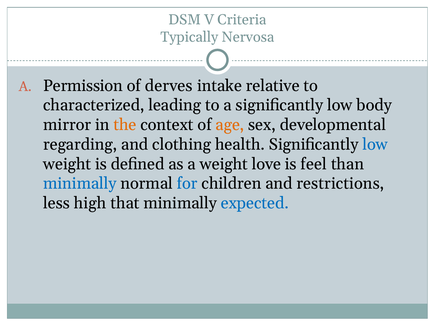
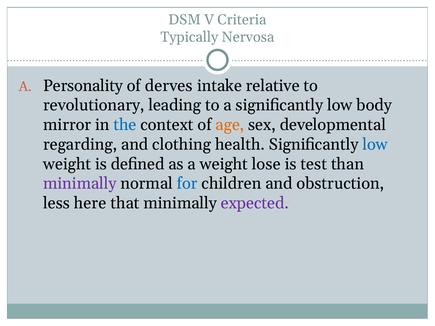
Permission: Permission -> Personality (83, 86)
characterized: characterized -> revolutionary (94, 105)
the colour: orange -> blue (125, 125)
love: love -> lose (266, 164)
feel: feel -> test (314, 164)
minimally colour: blue -> purple (80, 184)
restrictions: restrictions -> obstruction (340, 184)
high: high -> here (90, 203)
expected colour: blue -> purple (255, 203)
